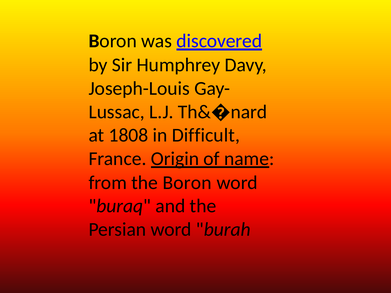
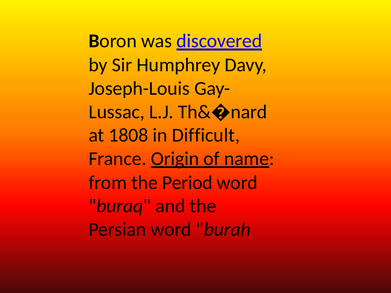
the Boron: Boron -> Period (187, 183)
